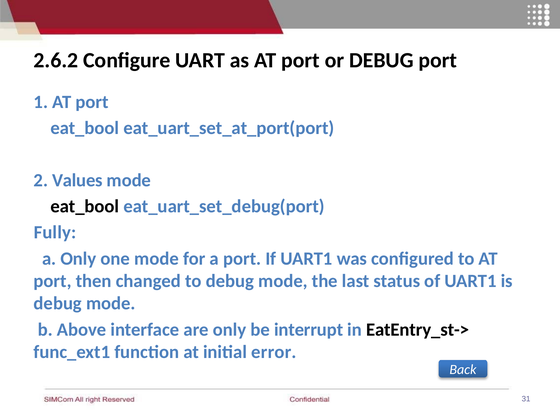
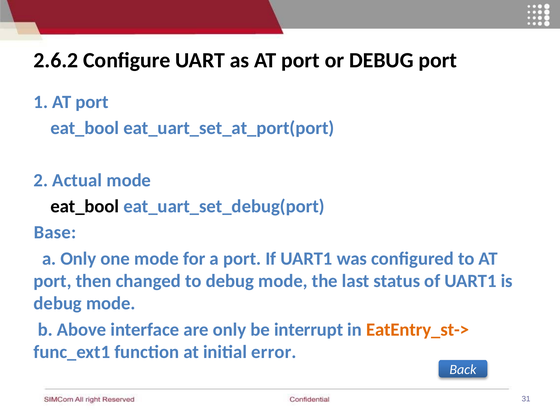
Values: Values -> Actual (77, 180)
Fully: Fully -> Base (55, 232)
EatEntry_st-> colour: black -> orange (418, 330)
